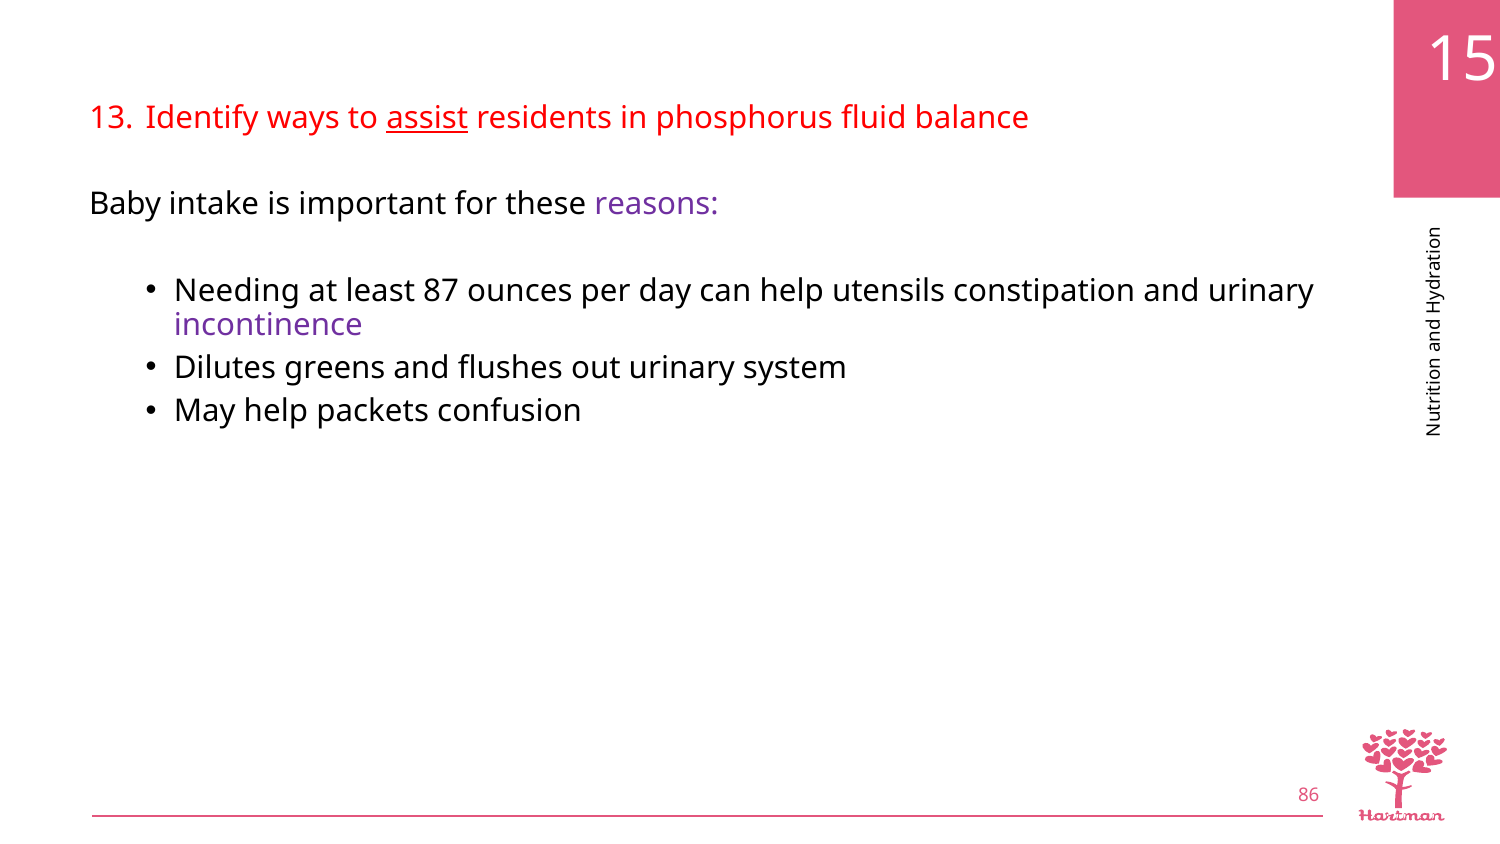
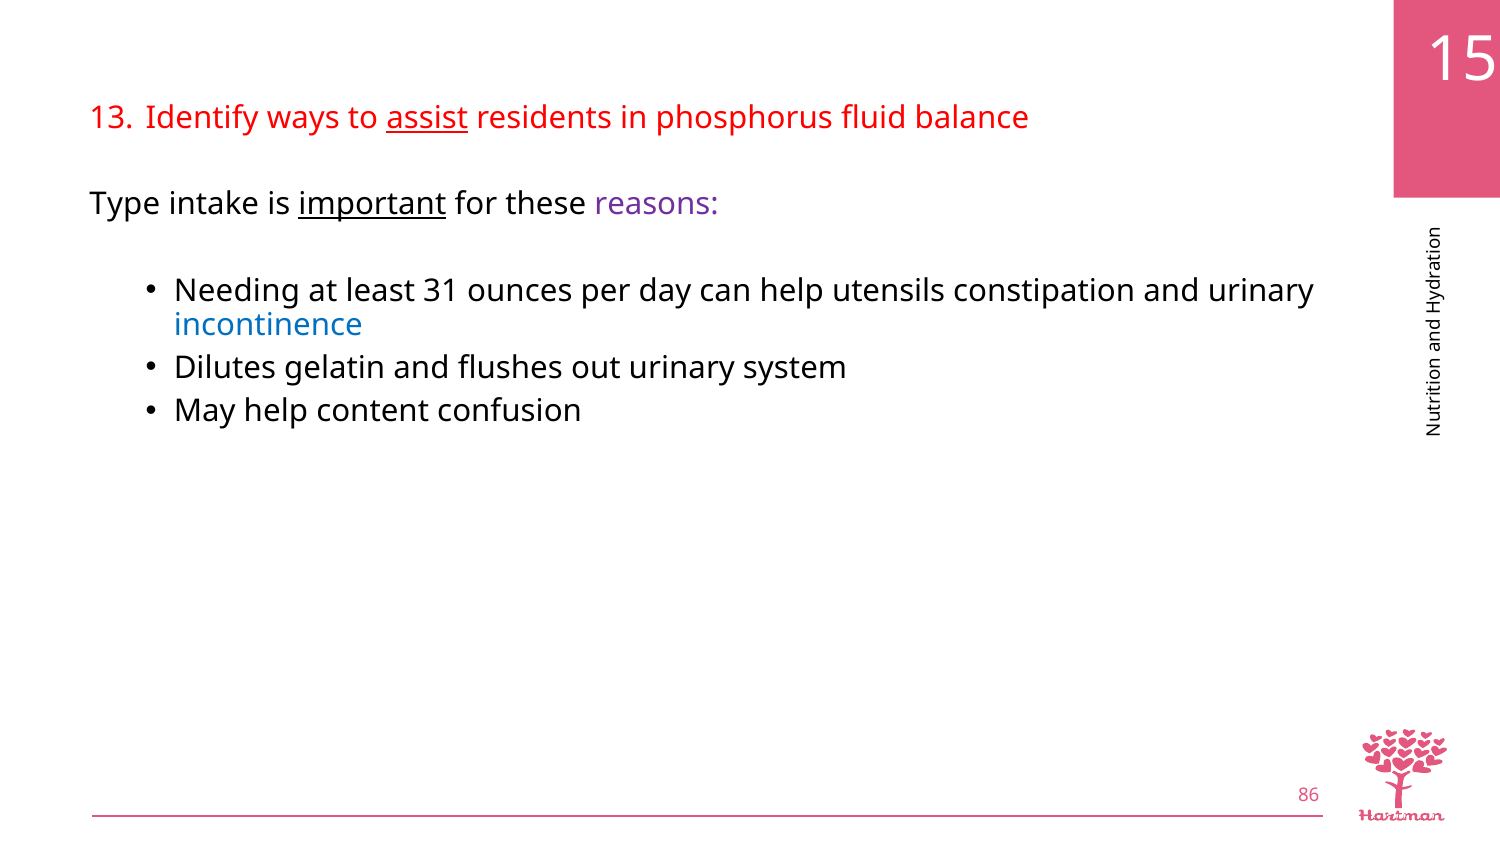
Baby: Baby -> Type (125, 205)
important underline: none -> present (372, 205)
87: 87 -> 31 (441, 291)
incontinence colour: purple -> blue (268, 325)
greens: greens -> gelatin (335, 368)
packets: packets -> content (373, 411)
